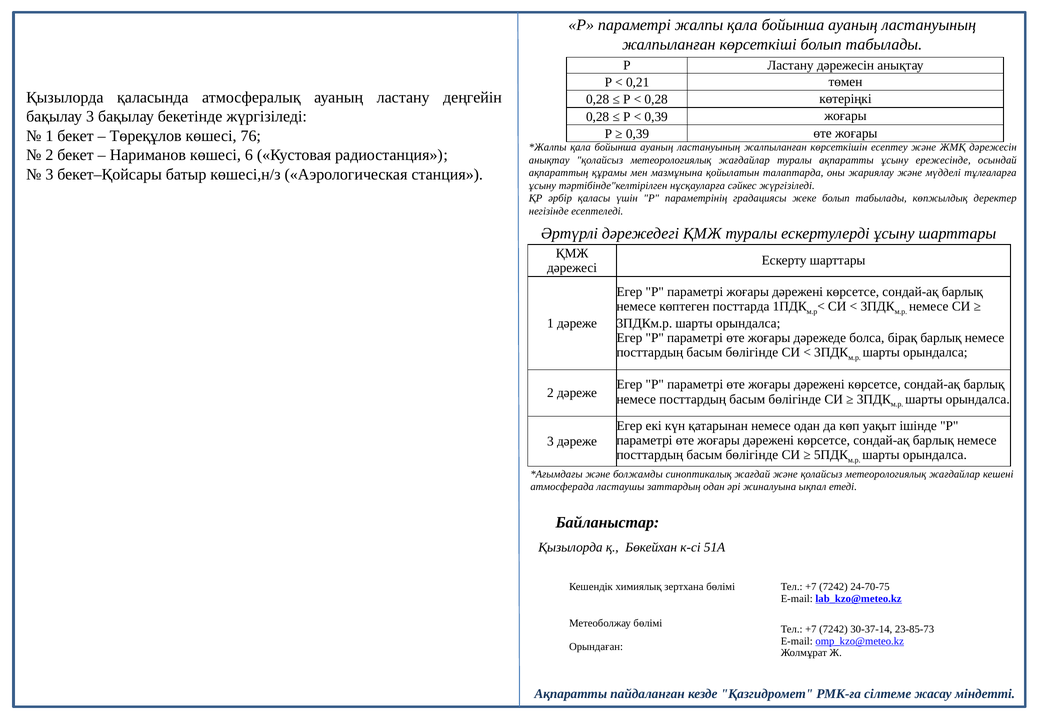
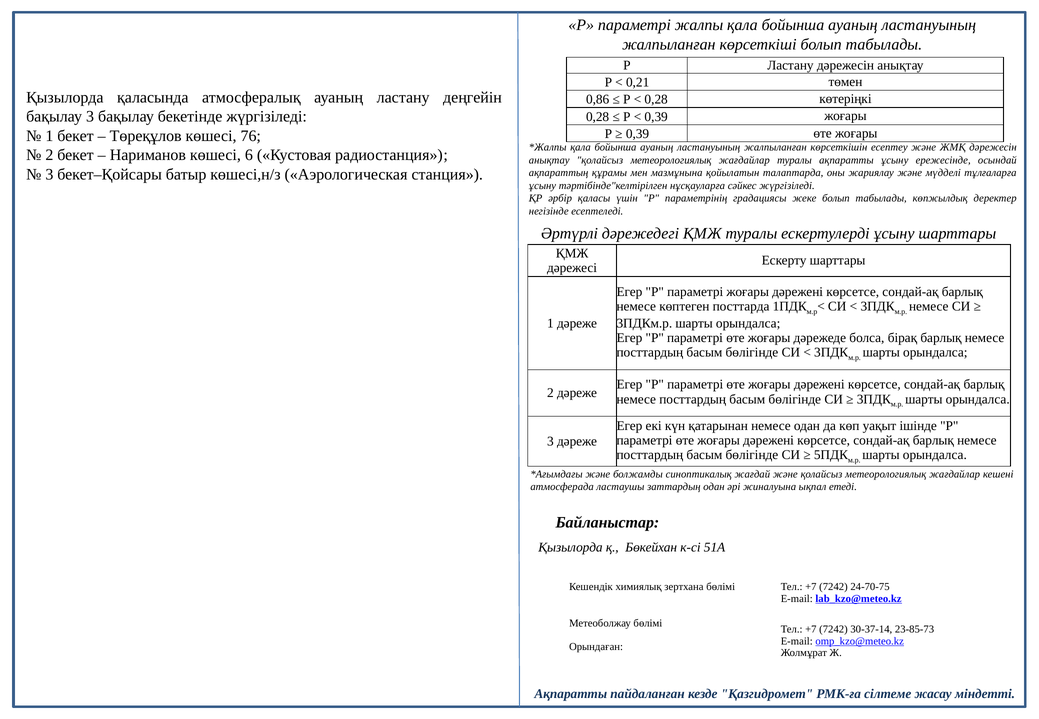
0,28: 0,28 -> 0,86 (598, 100)
